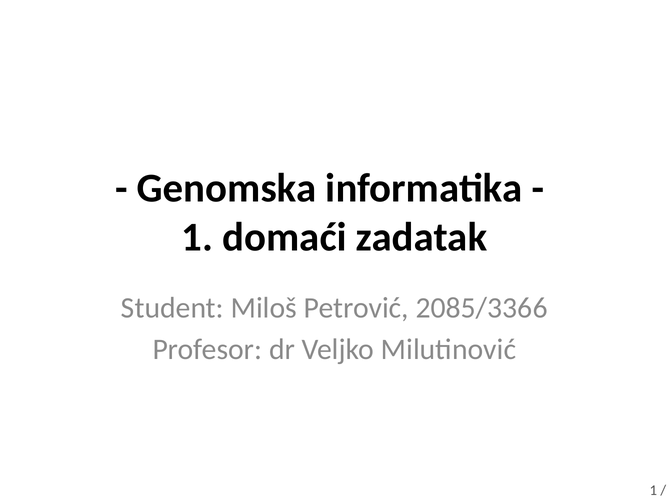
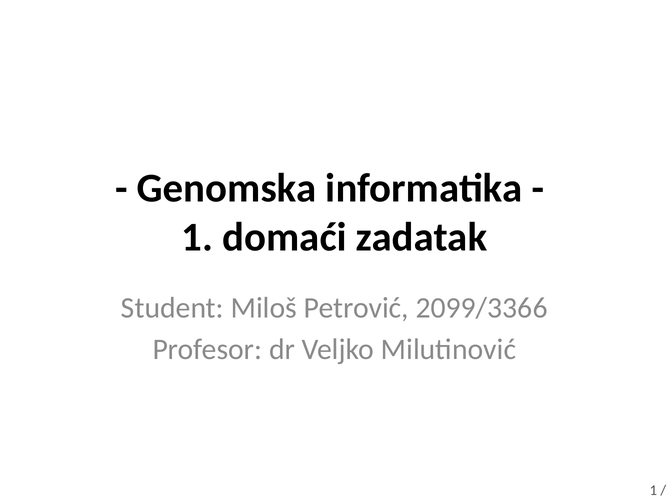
2085/3366: 2085/3366 -> 2099/3366 (482, 308)
